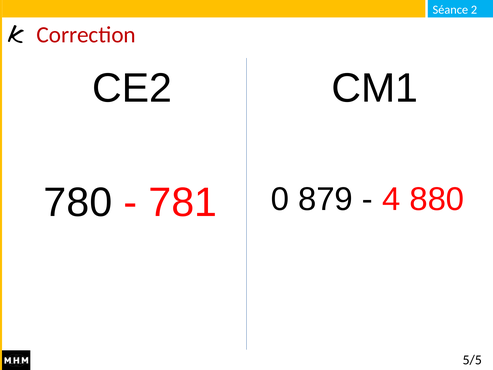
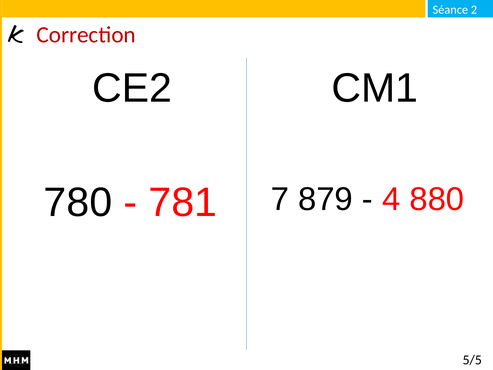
0: 0 -> 7 (280, 199)
